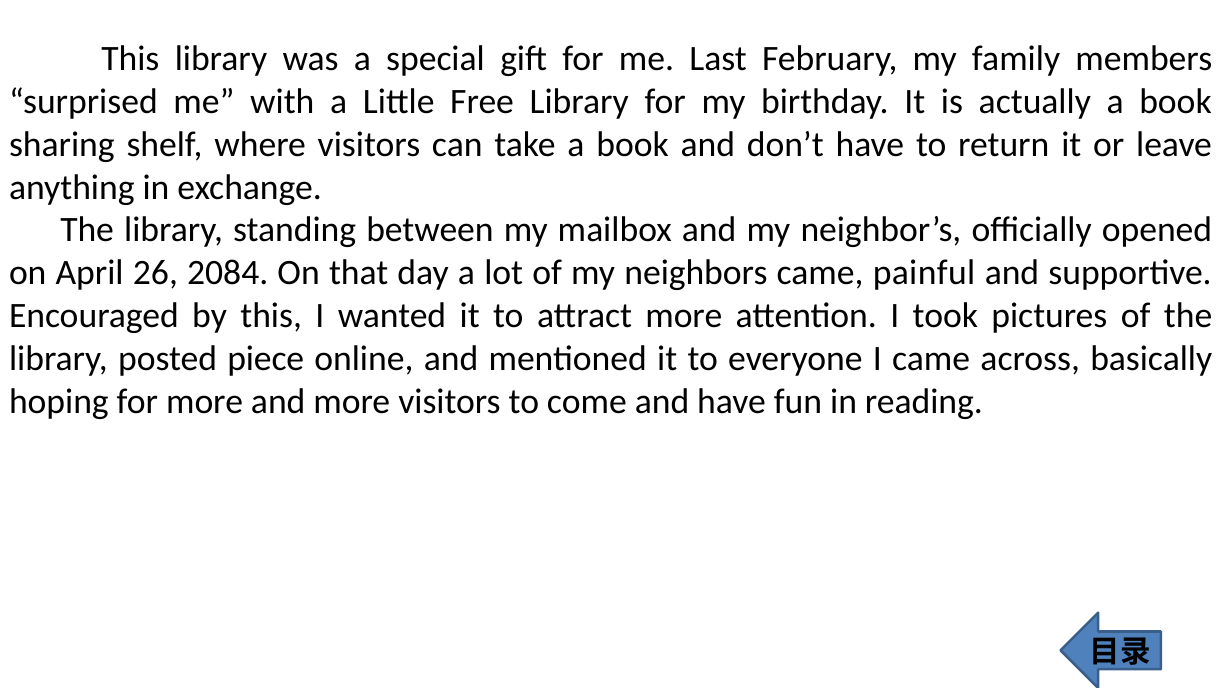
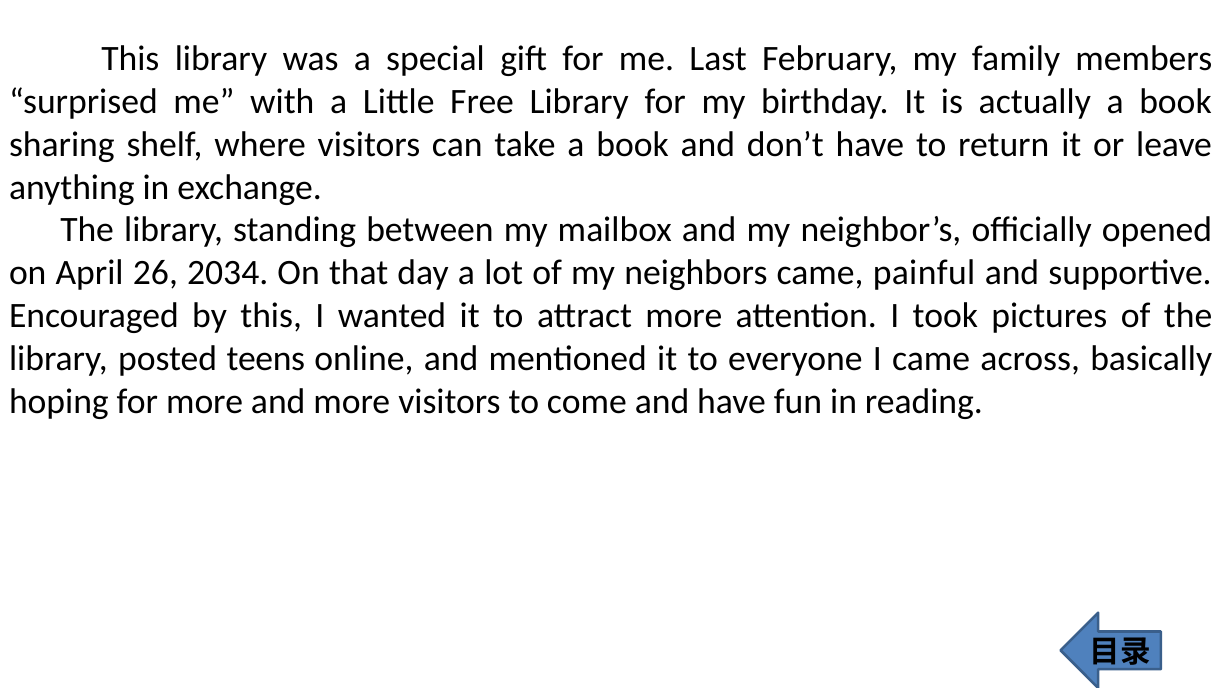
2084: 2084 -> 2034 (228, 273)
piece: piece -> teens (266, 358)
